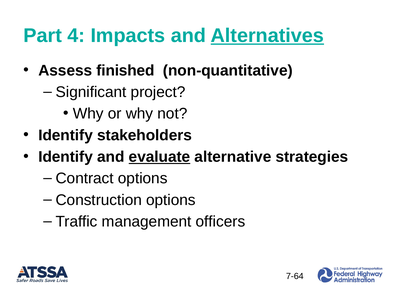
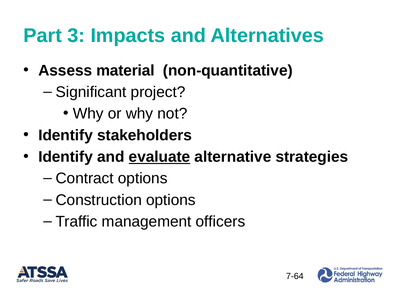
4: 4 -> 3 (76, 36)
Alternatives underline: present -> none (267, 36)
finished: finished -> material (125, 70)
